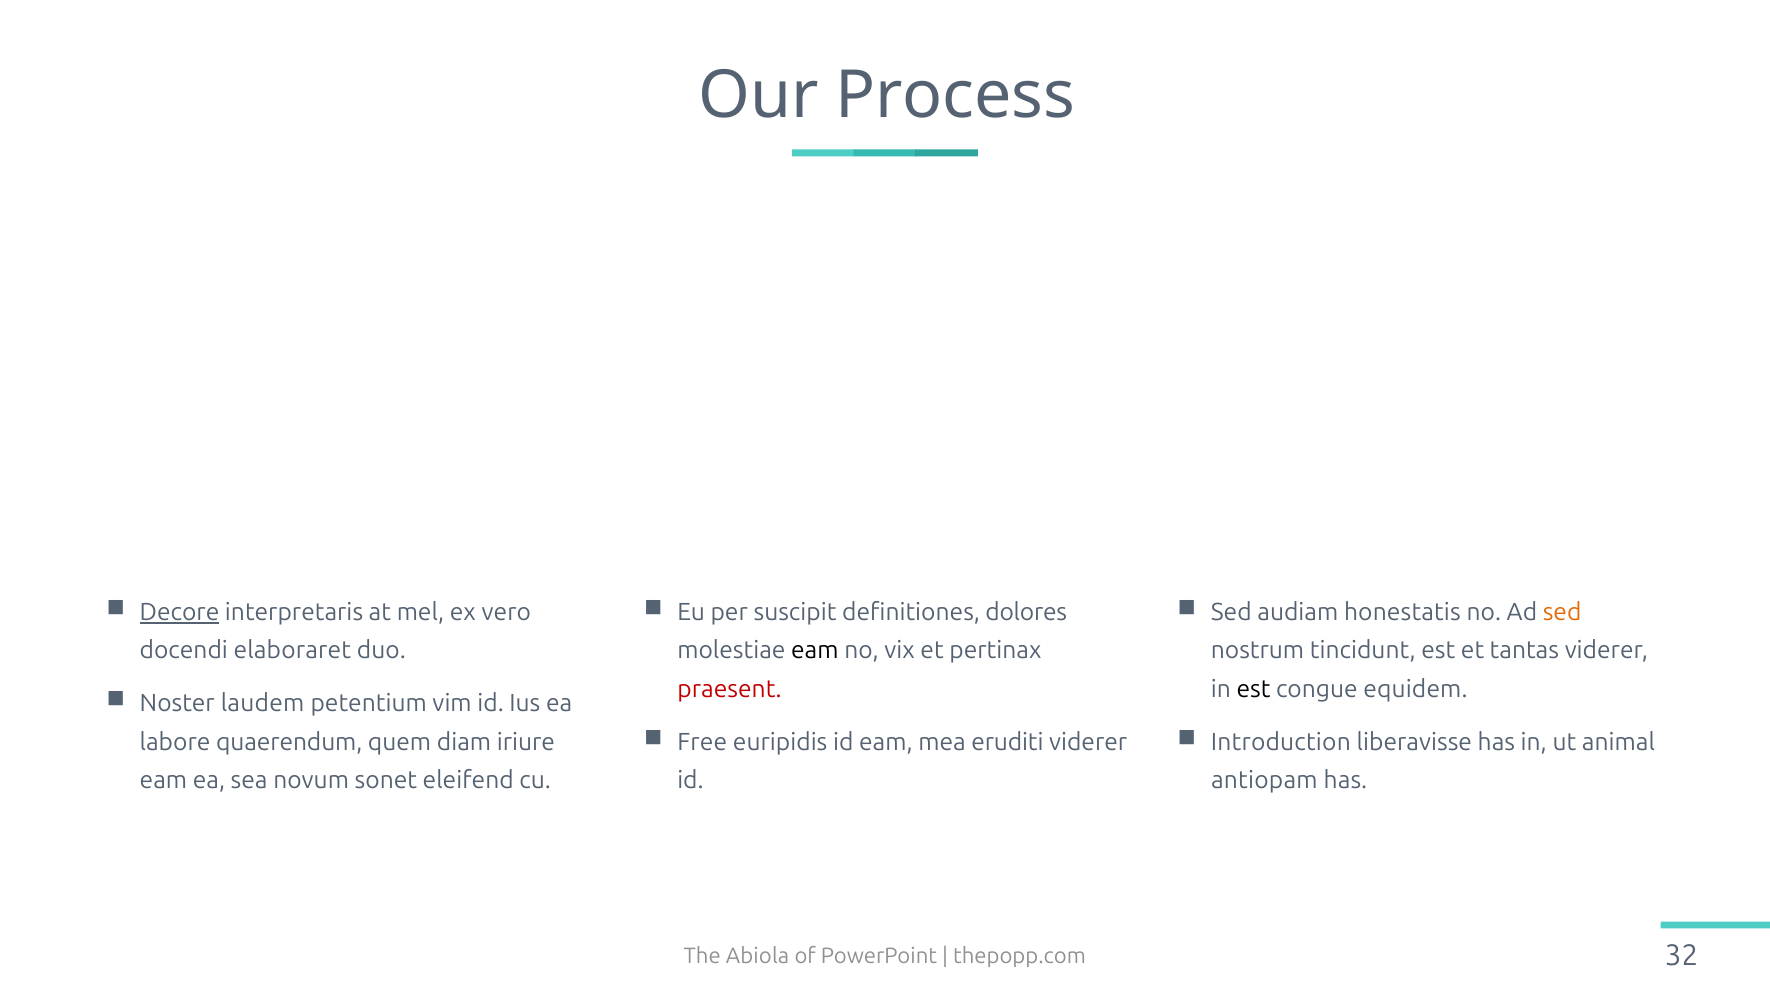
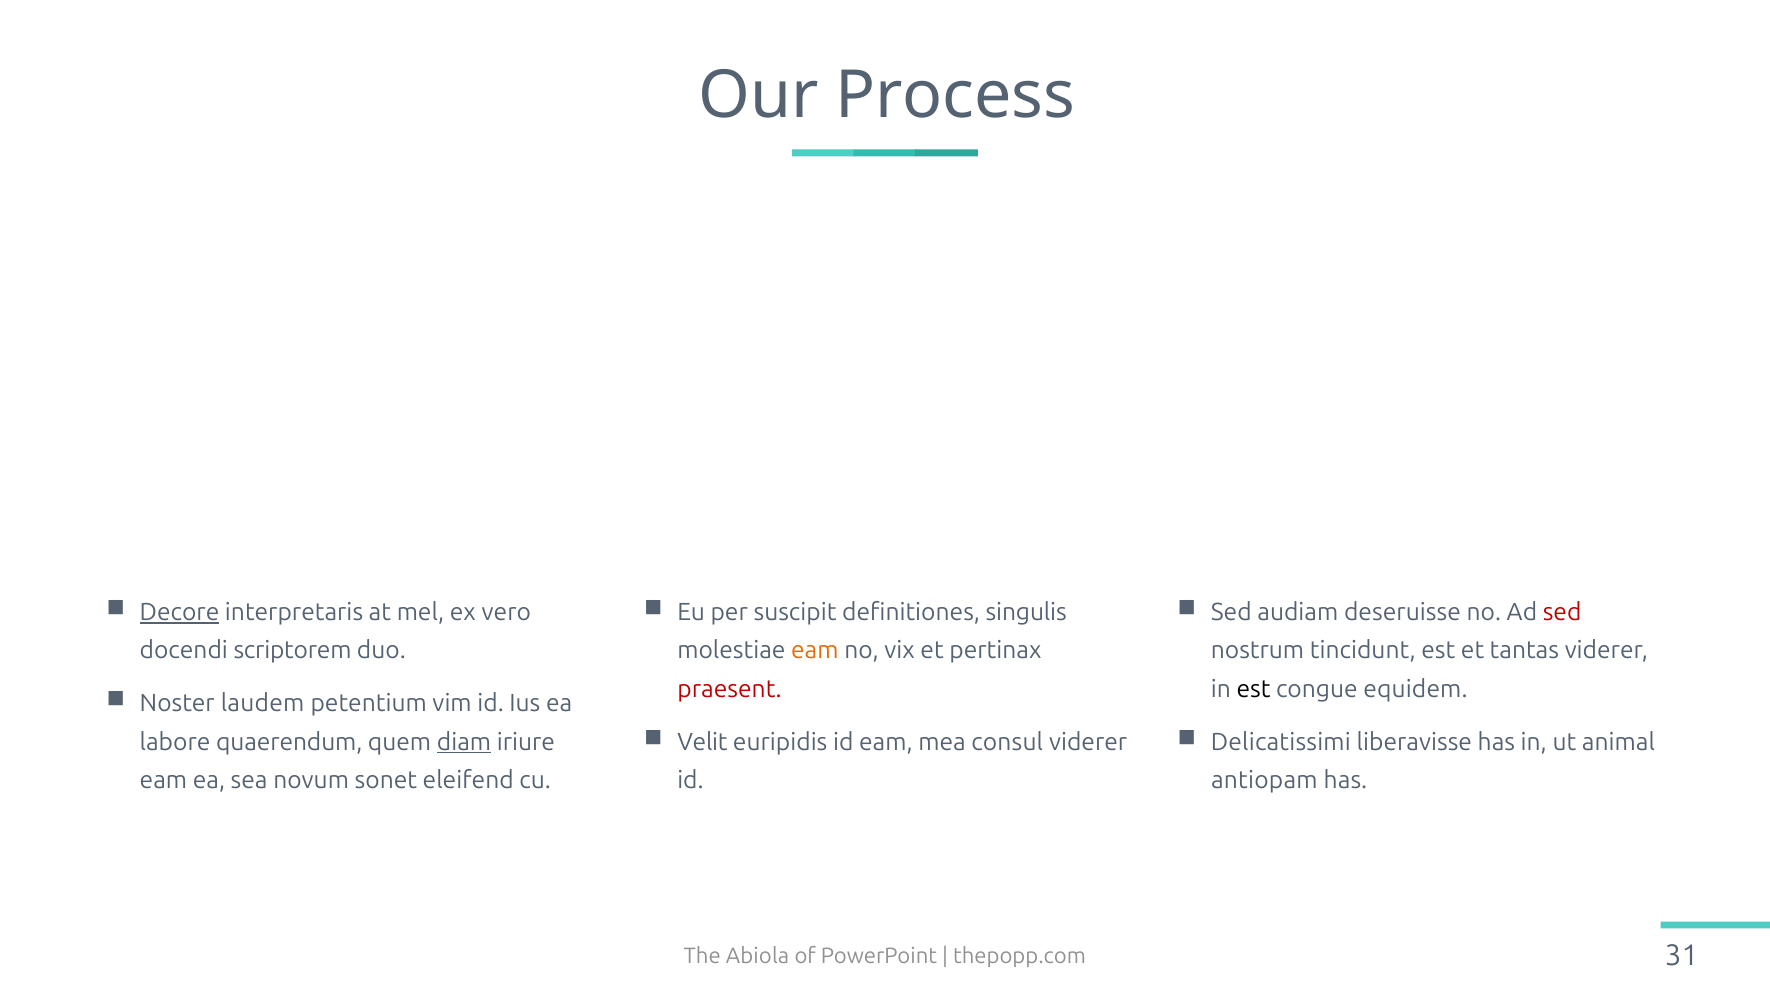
dolores: dolores -> singulis (1026, 612)
honestatis: honestatis -> deseruisse (1402, 612)
sed colour: orange -> red (1562, 612)
elaboraret: elaboraret -> scriptorem (293, 650)
eam colour: black -> orange (815, 650)
Free: Free -> Velit (702, 742)
eruditi: eruditi -> consul (1007, 742)
Introduction: Introduction -> Delicatissimi (1281, 742)
diam underline: none -> present (464, 742)
32: 32 -> 31 (1682, 955)
